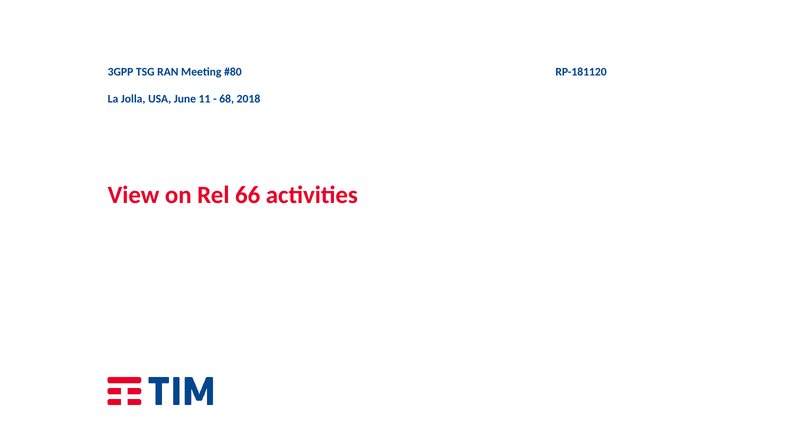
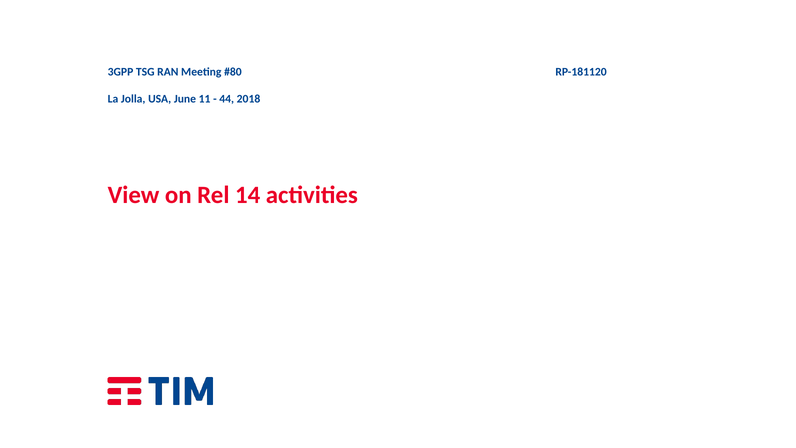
68: 68 -> 44 (227, 99)
66: 66 -> 14 (248, 195)
